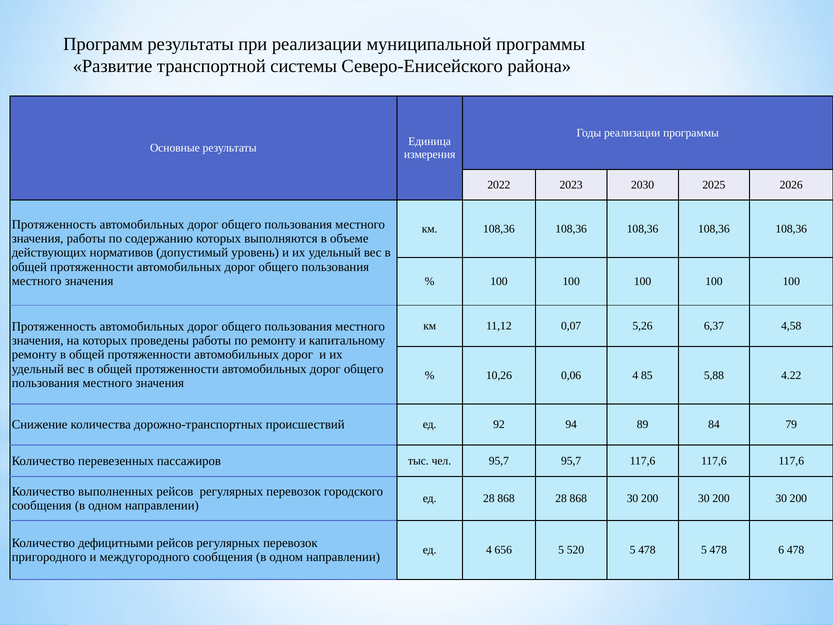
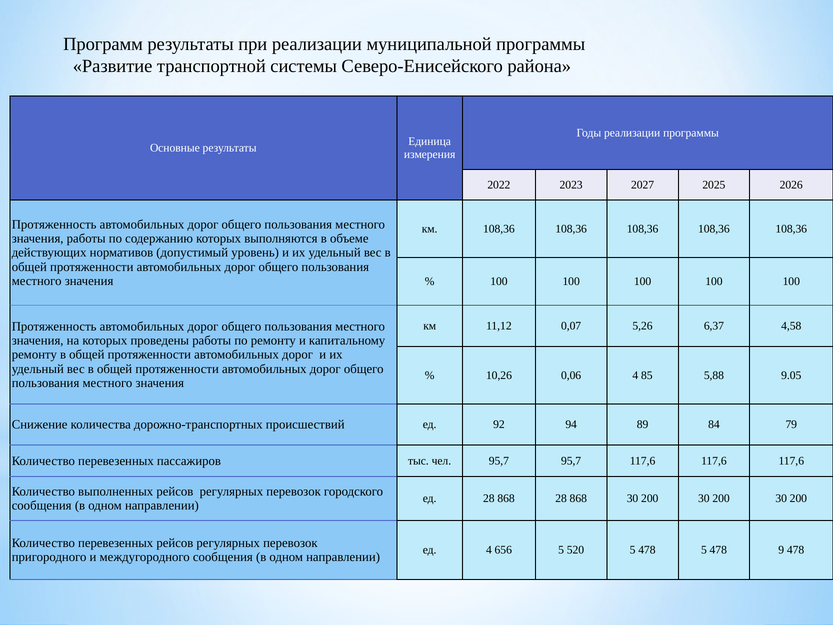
2030: 2030 -> 2027 (643, 185)
4.22: 4.22 -> 9.05 (791, 375)
дефицитными: дефицитными -> перевезенных (116, 543)
6: 6 -> 9 (781, 550)
